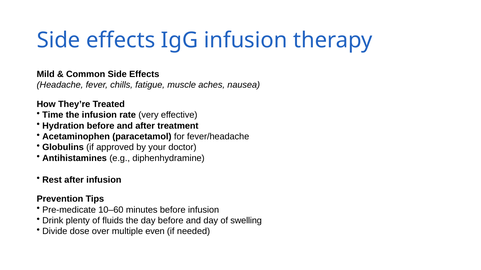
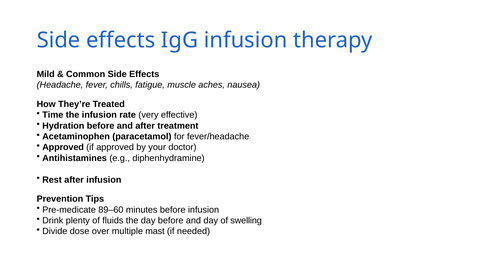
Globulins: Globulins -> Approved (63, 148)
10–60: 10–60 -> 89–60 (111, 210)
even: even -> mast (155, 232)
